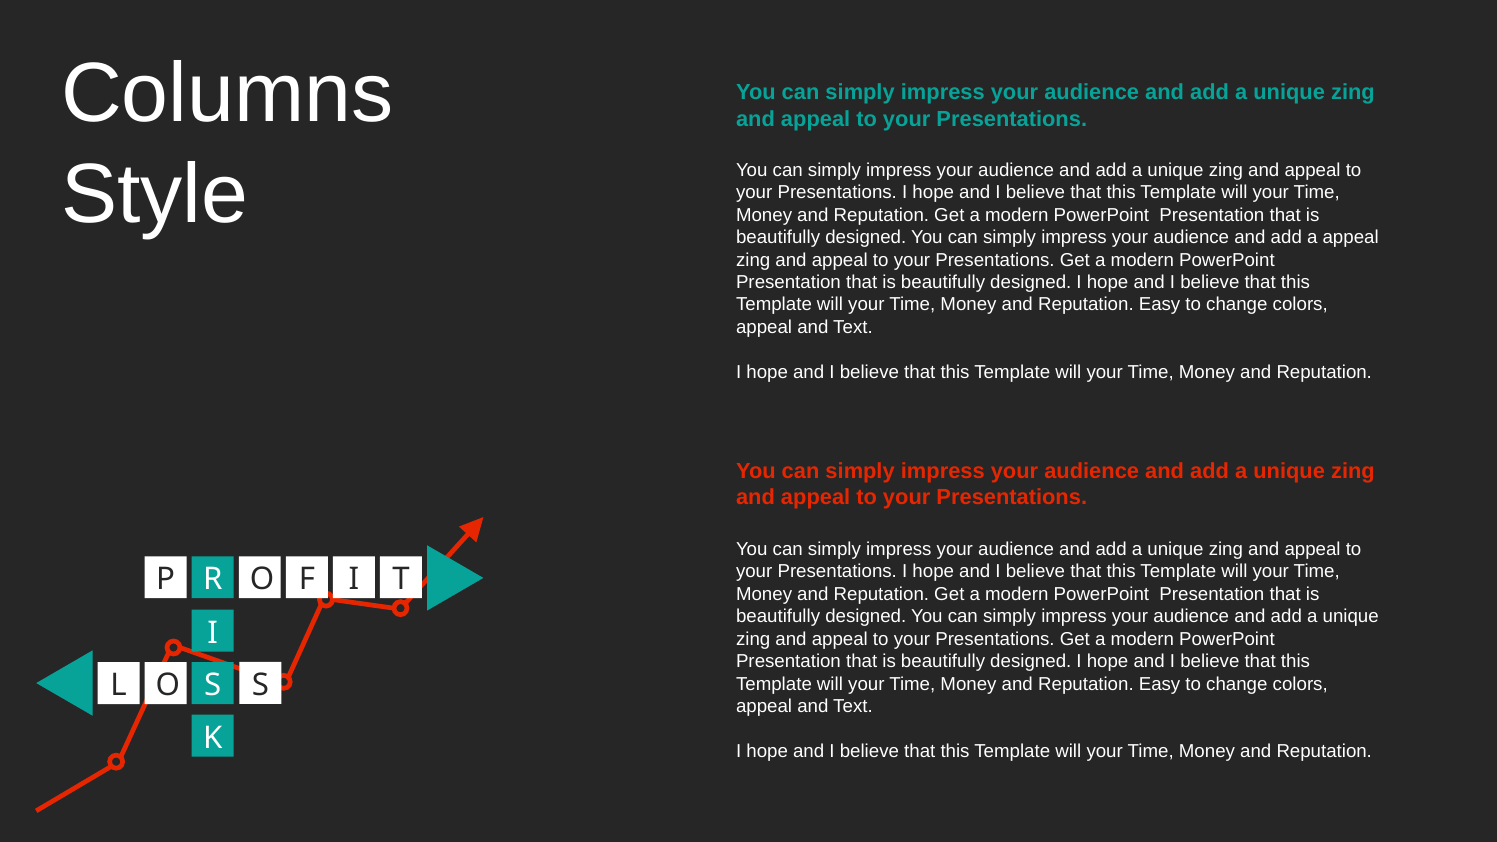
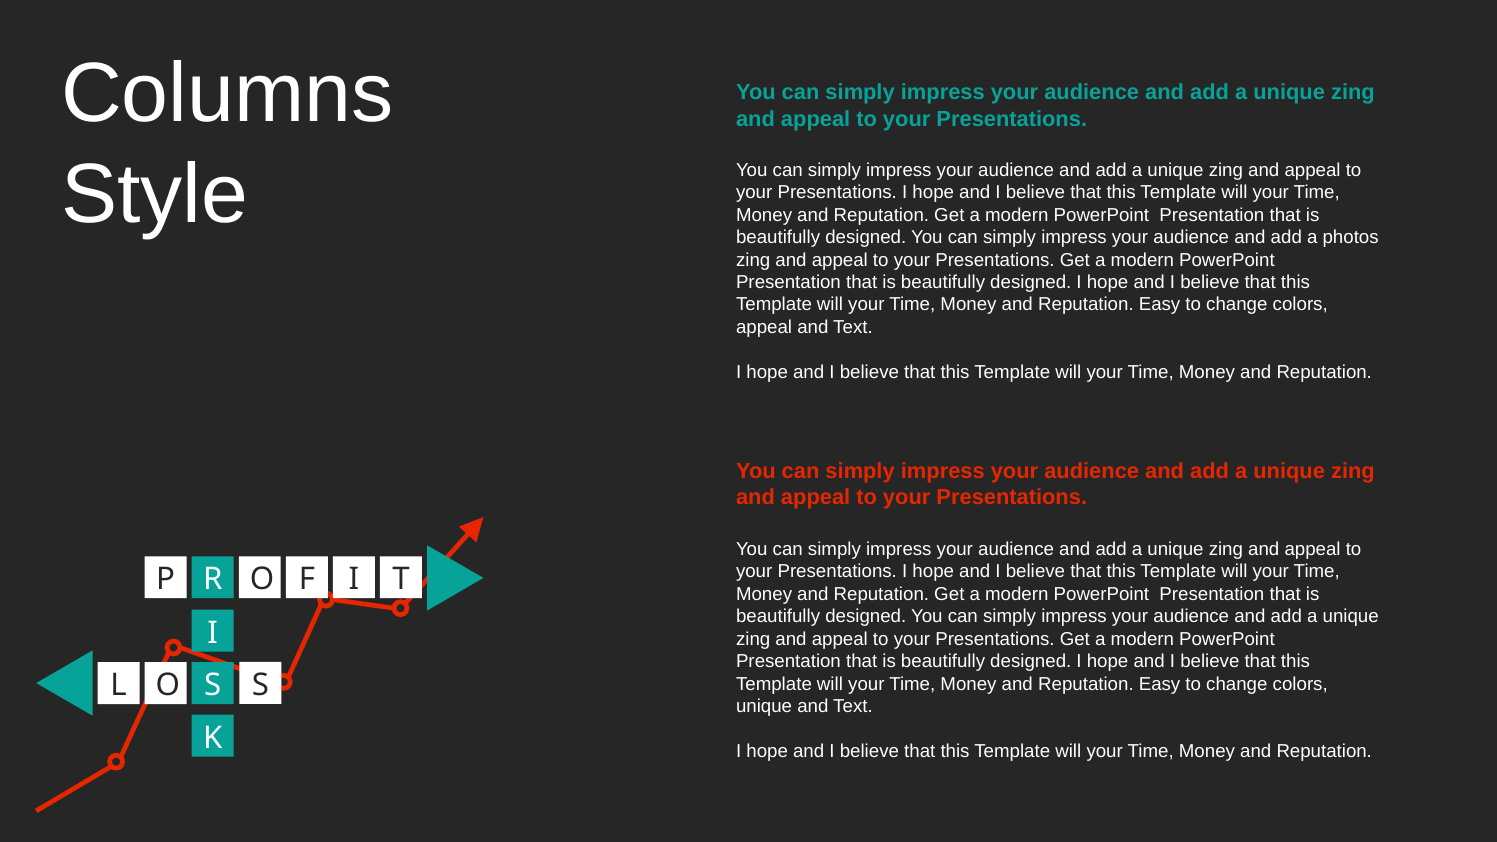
a appeal: appeal -> photos (1351, 237)
appeal: appeal -> unique (764, 707)
